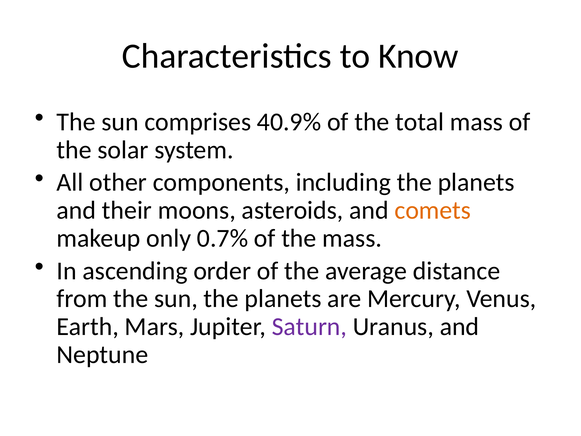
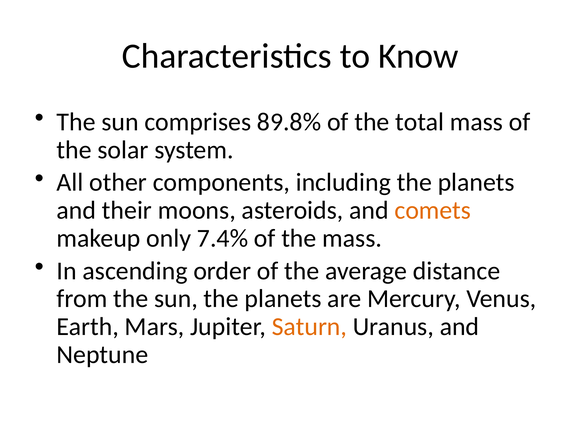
40.9%: 40.9% -> 89.8% (289, 122)
0.7%: 0.7% -> 7.4% (223, 238)
Saturn colour: purple -> orange (309, 327)
